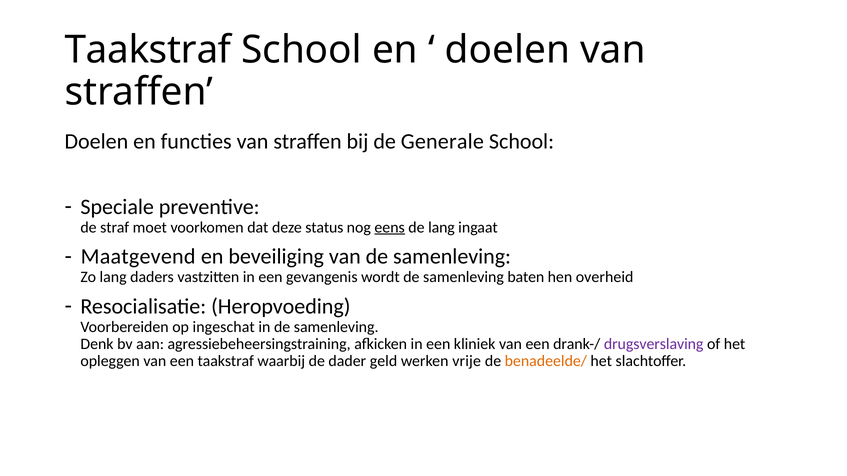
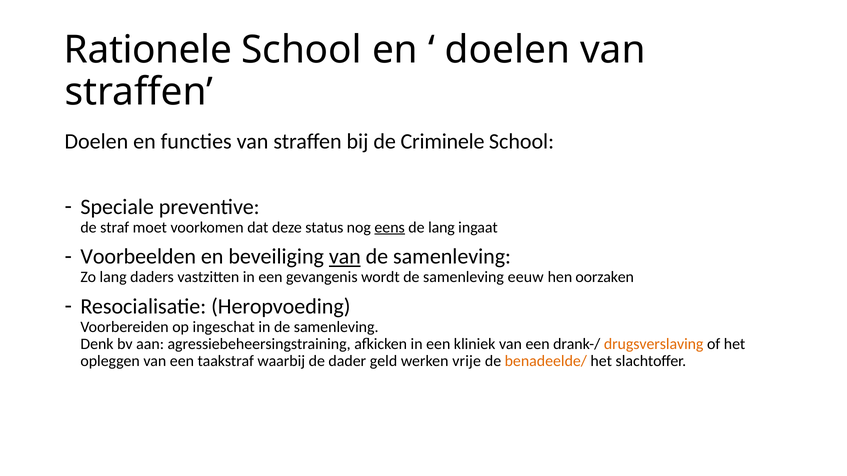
Taakstraf: Taakstraf -> Rationele (148, 50)
Generale: Generale -> Criminele (443, 142)
Maatgevend: Maatgevend -> Voorbeelden (138, 257)
van underline: none -> present (345, 257)
baten: baten -> eeuw (526, 277)
overheid: overheid -> oorzaken (605, 277)
drugsverslaving colour: purple -> orange (654, 344)
